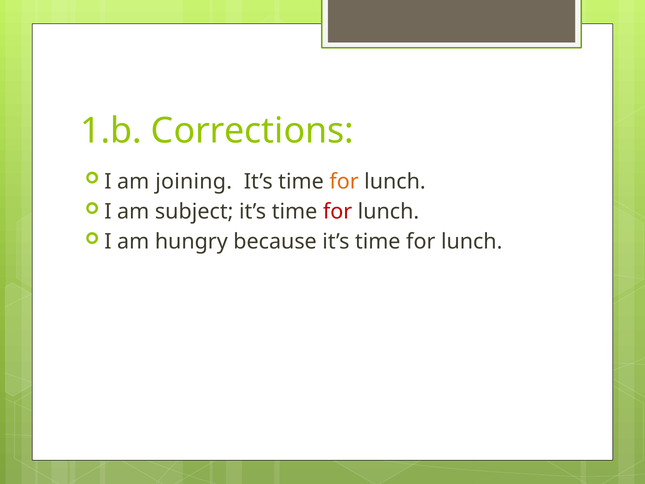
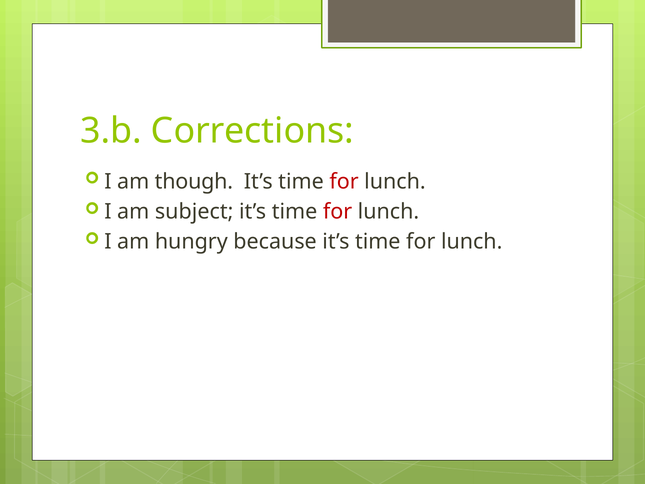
1.b: 1.b -> 3.b (111, 131)
joining: joining -> though (194, 182)
for colour: orange -> red (344, 182)
